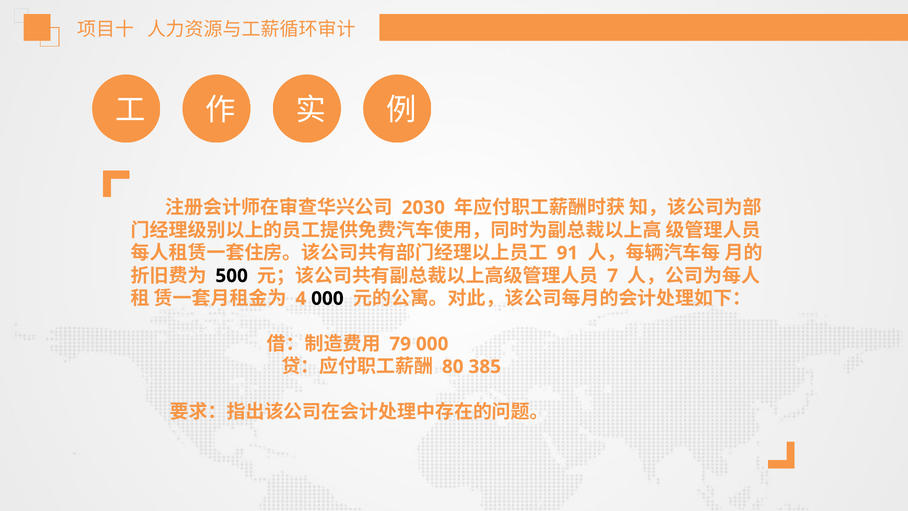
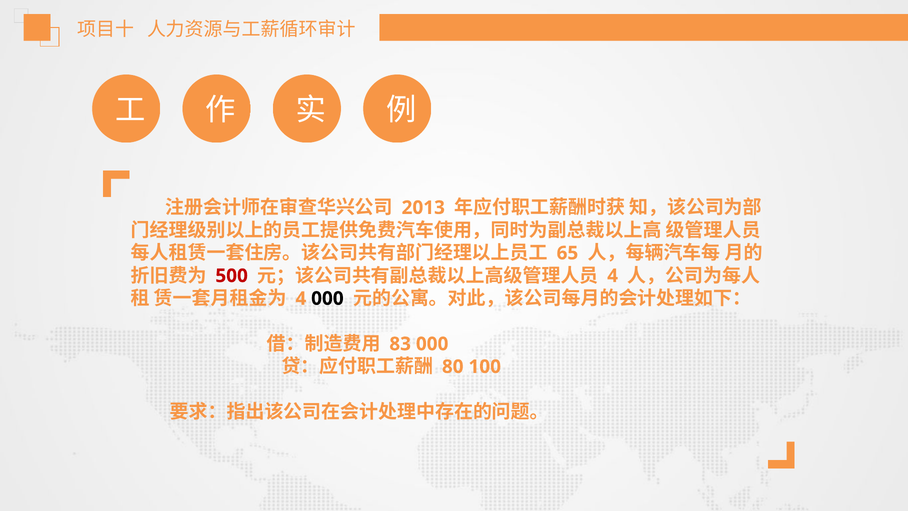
2030: 2030 -> 2013 (423, 208)
91: 91 -> 65 (567, 253)
500 colour: black -> red (232, 276)
7: 7 -> 4 (613, 276)
79: 79 -> 83 (400, 344)
385: 385 -> 100 (485, 367)
